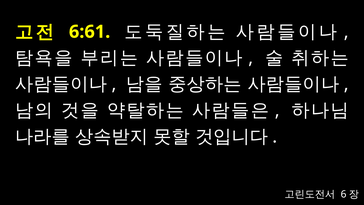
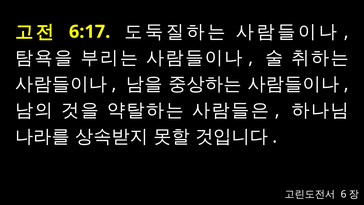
6:61: 6:61 -> 6:17 (90, 32)
